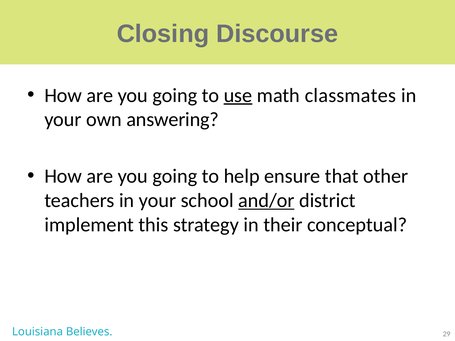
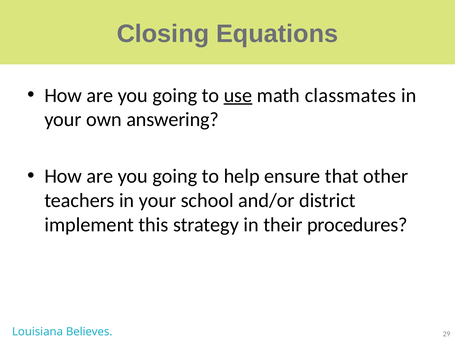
Discourse: Discourse -> Equations (277, 34)
and/or underline: present -> none (266, 201)
conceptual: conceptual -> procedures (357, 225)
